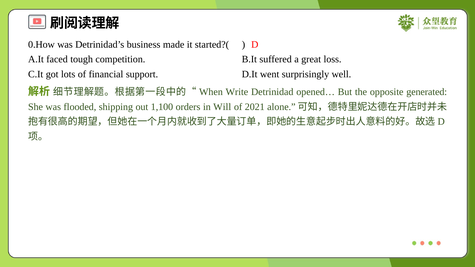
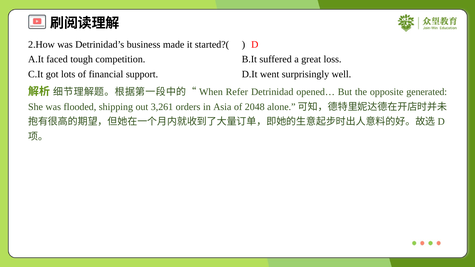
0.How: 0.How -> 2.How (41, 44)
Write: Write -> Refer (237, 92)
1,100: 1,100 -> 3,261 (162, 107)
Will: Will -> Asia (222, 107)
2021: 2021 -> 2048 (255, 107)
